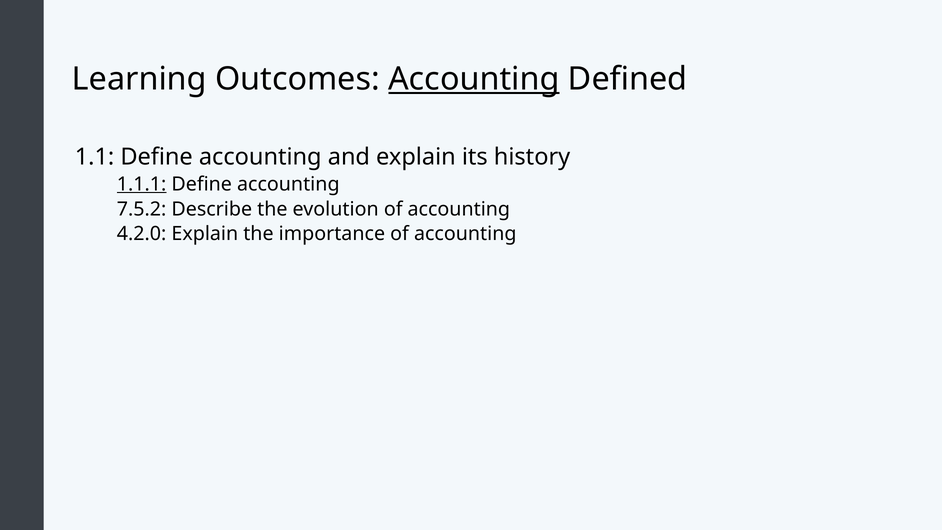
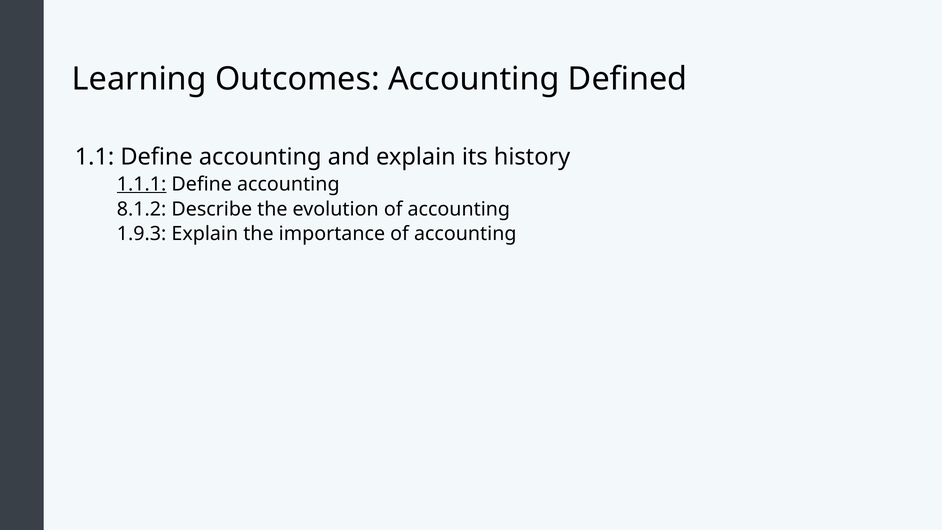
Accounting underline: present -> none (474, 79)
7.5.2: 7.5.2 -> 8.1.2 (142, 209)
4.2.0: 4.2.0 -> 1.9.3 (142, 234)
